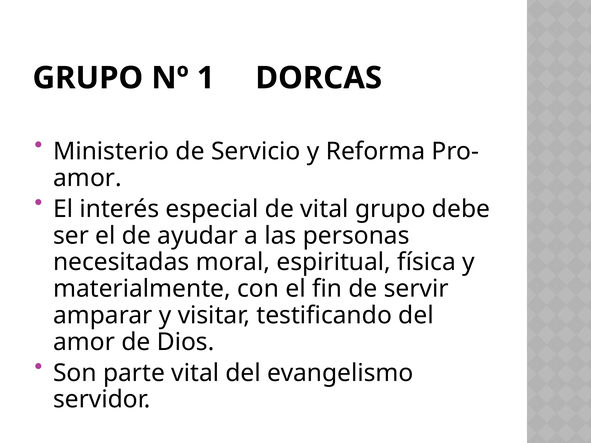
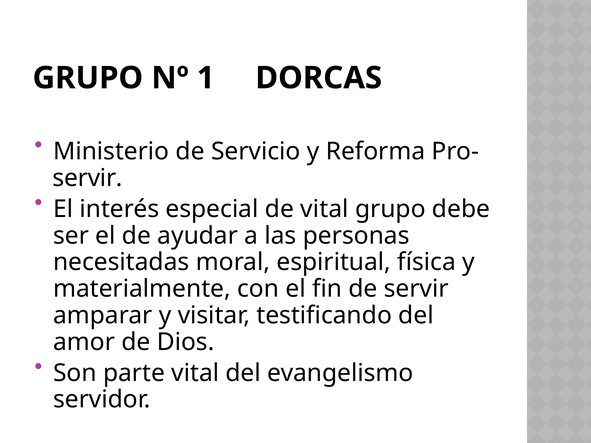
amor: amor -> servir (88, 178)
